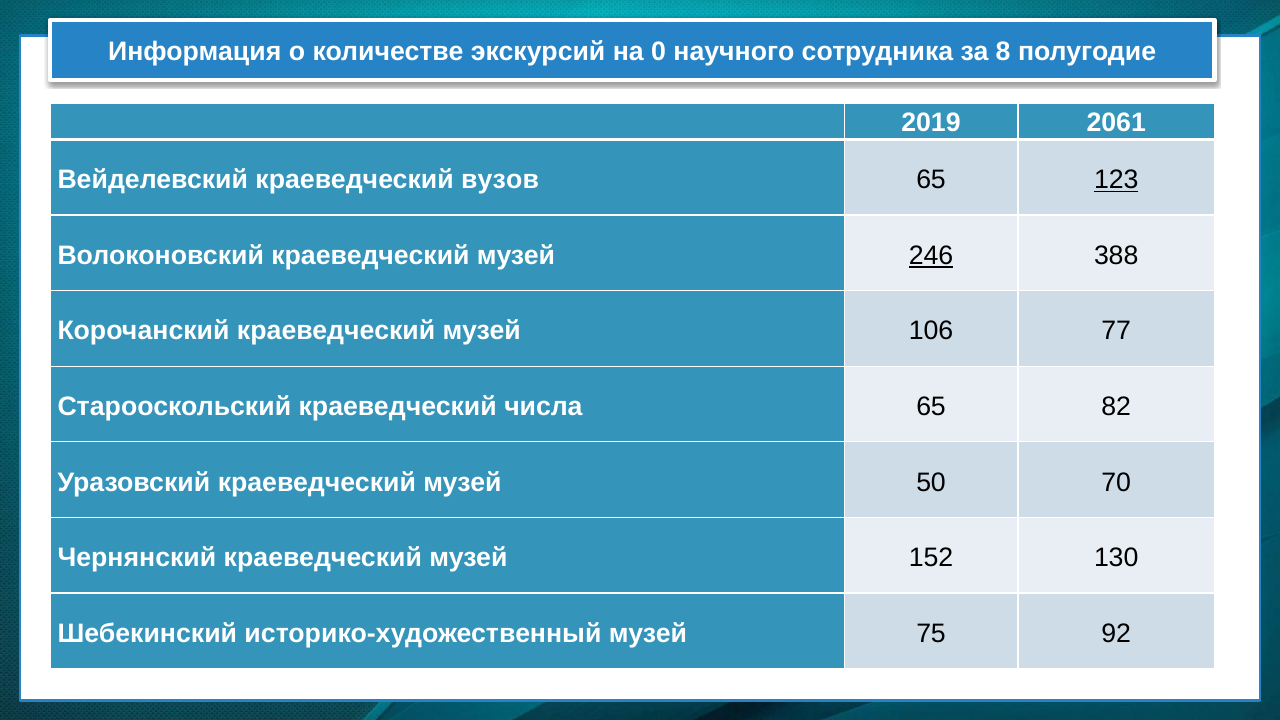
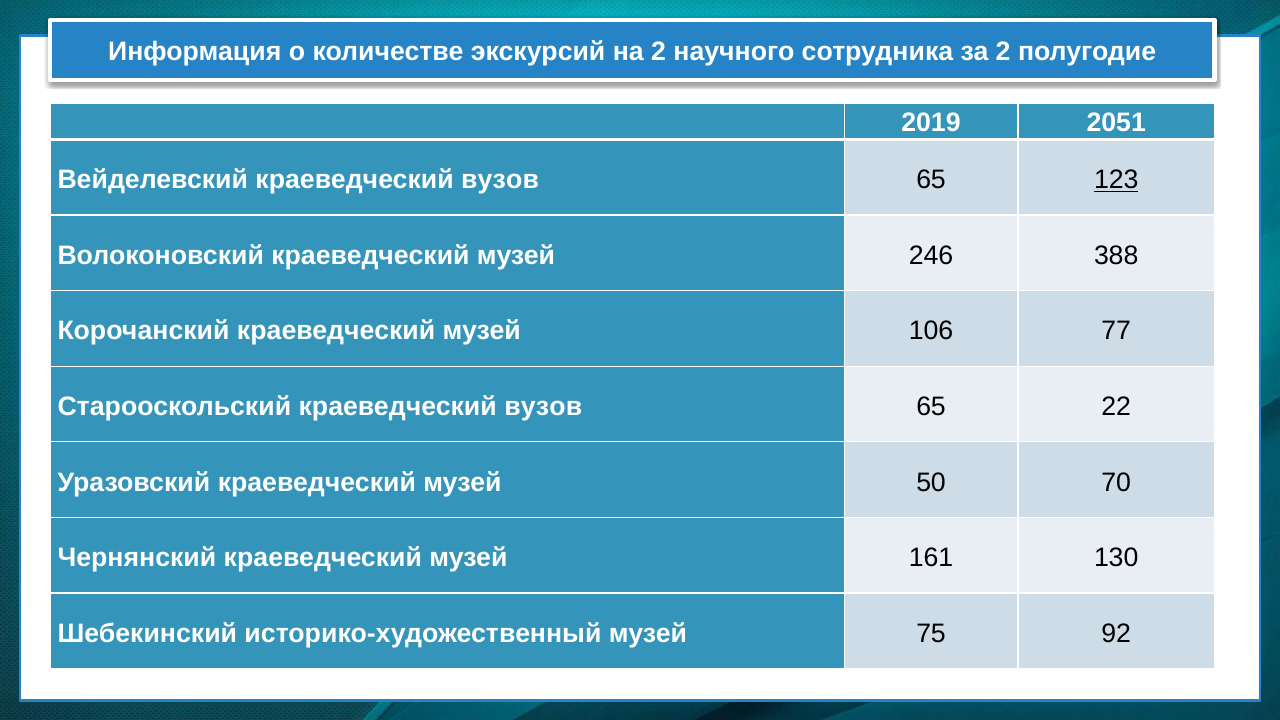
на 0: 0 -> 2 (659, 52)
за 8: 8 -> 2 (1003, 52)
2061: 2061 -> 2051 (1116, 123)
246 underline: present -> none (931, 256)
Старооскольский краеведческий числа: числа -> вузов (543, 407)
82: 82 -> 22 (1116, 407)
152: 152 -> 161 (931, 558)
